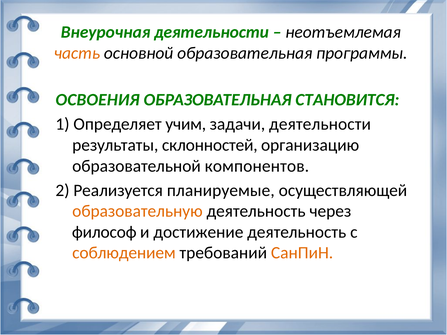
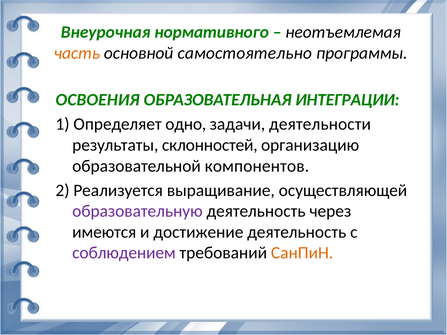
Внеурочная деятельности: деятельности -> нормативного (212, 32)
основной образовательная: образовательная -> самостоятельно (245, 53)
СТАНОВИТСЯ: СТАНОВИТСЯ -> ИНТЕГРАЦИИ (347, 100)
учим: учим -> одно (186, 124)
планируемые: планируемые -> выращивание (221, 190)
образовательную colour: orange -> purple (137, 211)
философ: философ -> имеются (104, 232)
соблюдением colour: orange -> purple (124, 253)
